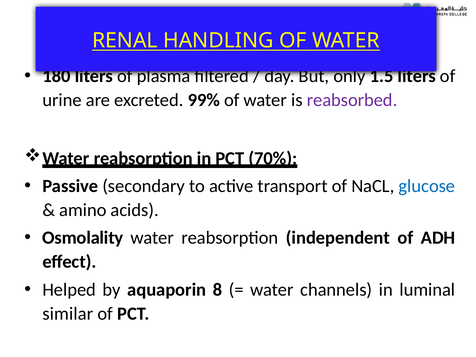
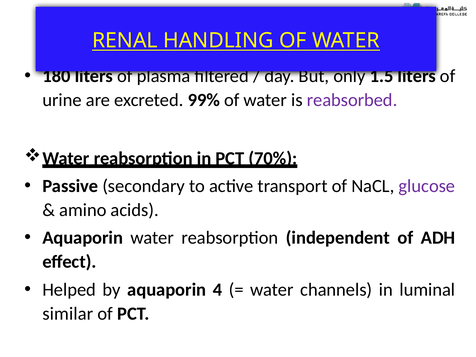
glucose colour: blue -> purple (427, 186)
Osmolality: Osmolality -> Aquaporin (83, 238)
8: 8 -> 4 (218, 290)
